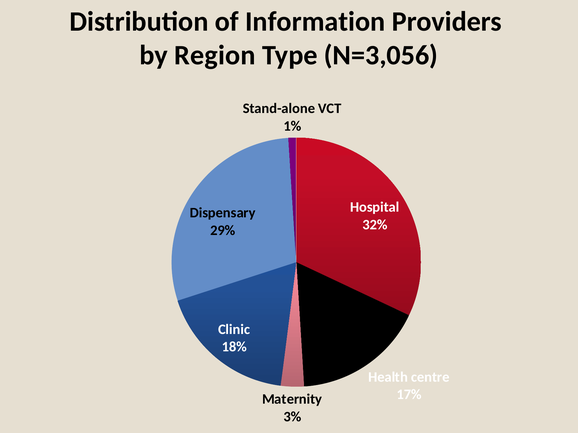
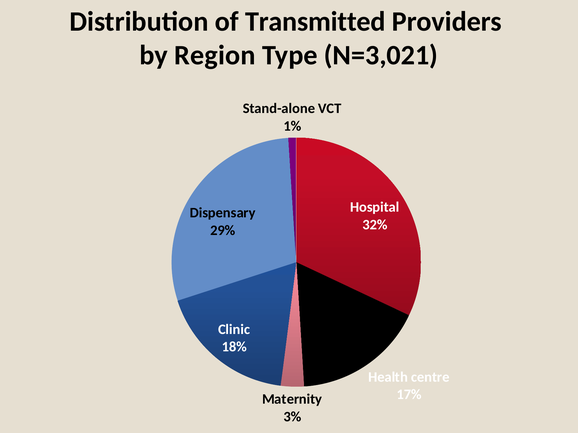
Information: Information -> Transmitted (315, 22)
N=3,056: N=3,056 -> N=3,021 (381, 55)
